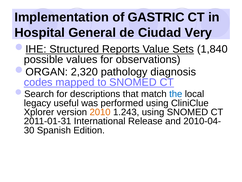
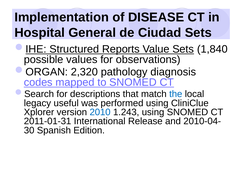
GASTRIC: GASTRIC -> DISEASE (156, 17)
Ciudad Very: Very -> Sets (198, 33)
2010 colour: orange -> blue (100, 112)
